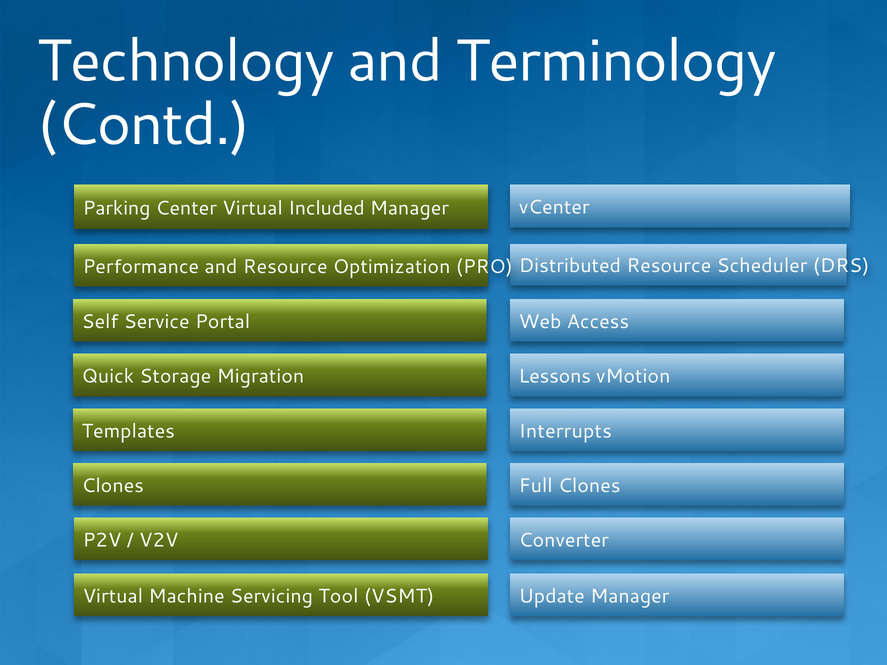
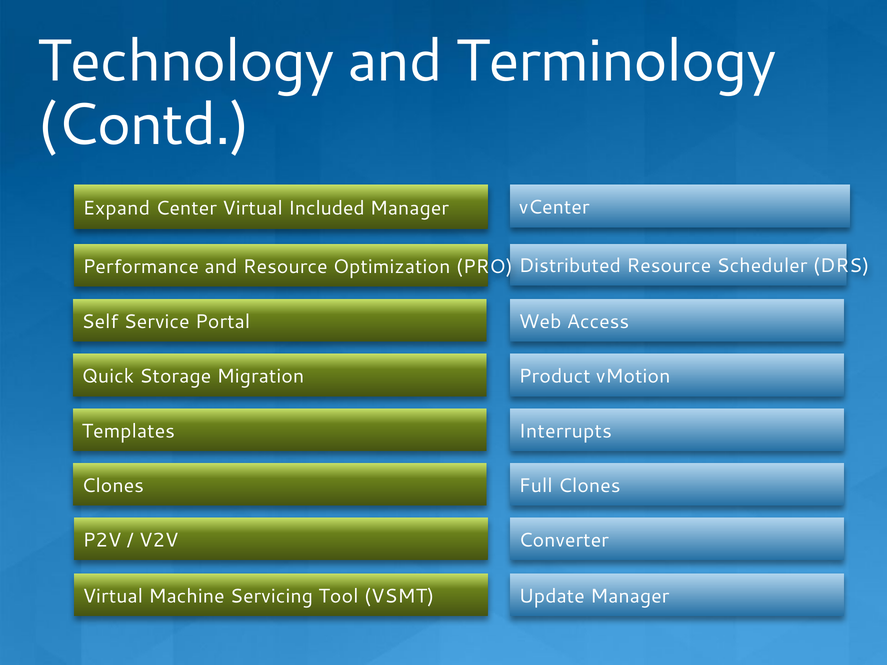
Parking: Parking -> Expand (116, 208)
Lessons: Lessons -> Product (555, 377)
